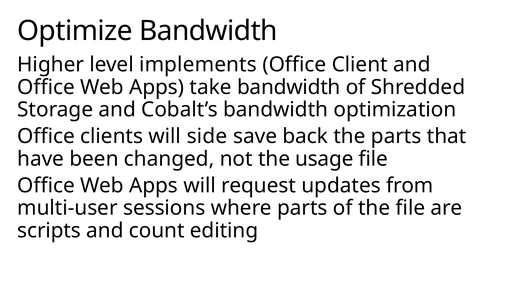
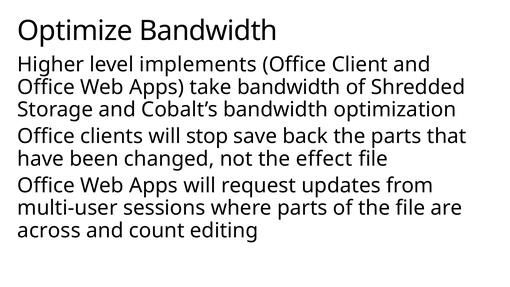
side: side -> stop (207, 136)
usage: usage -> effect (324, 159)
scripts: scripts -> across (49, 230)
